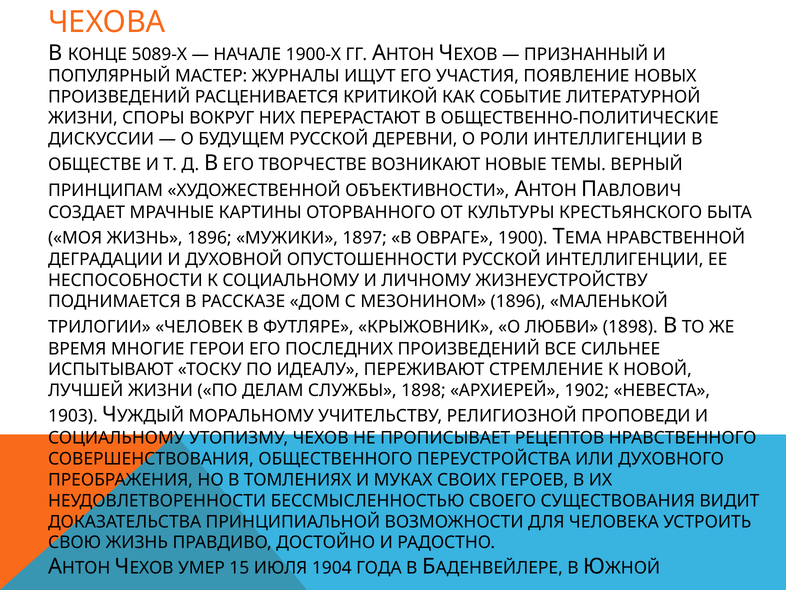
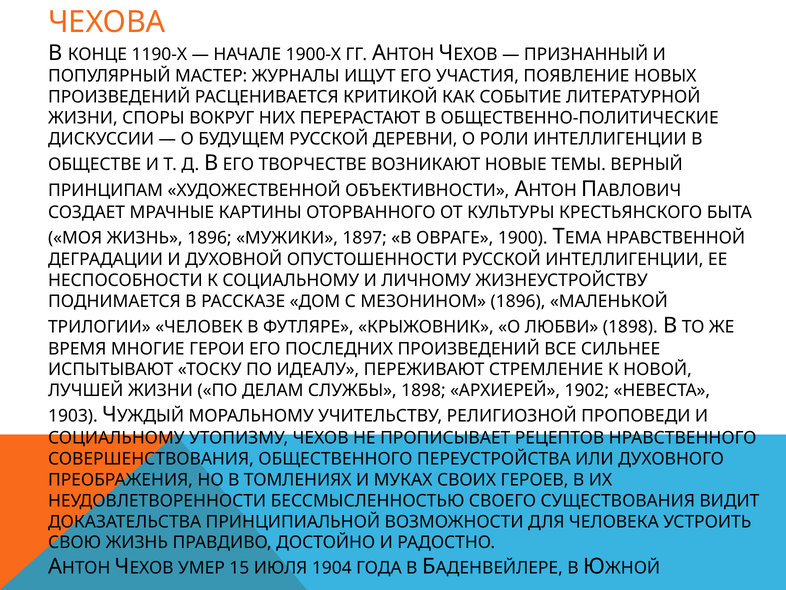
5089-Х: 5089-Х -> 1190-Х (159, 54)
